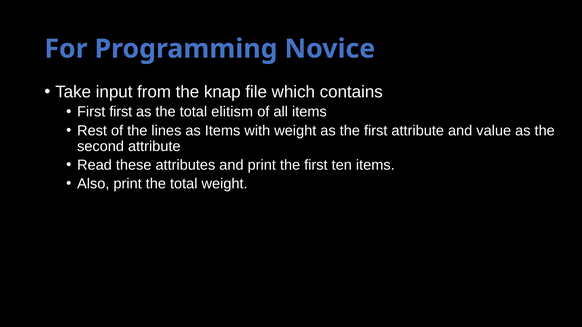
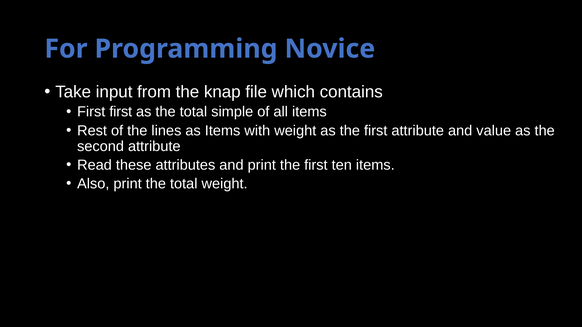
elitism: elitism -> simple (232, 112)
